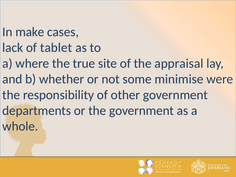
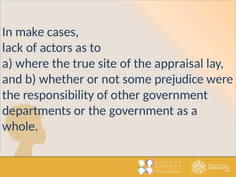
tablet: tablet -> actors (56, 48)
minimise: minimise -> prejudice (179, 79)
